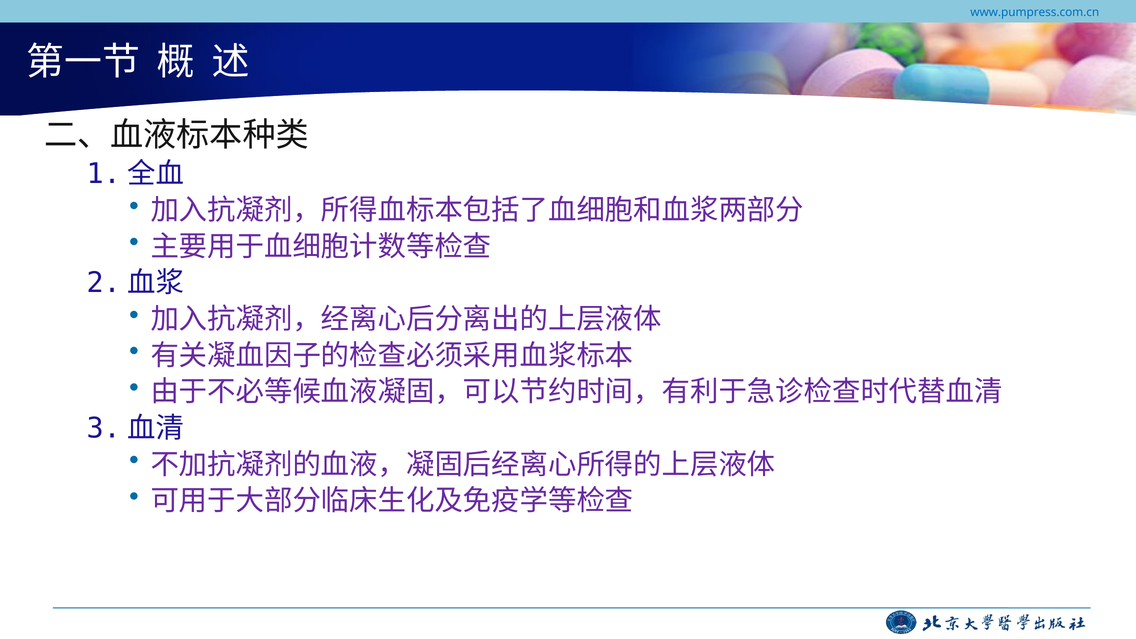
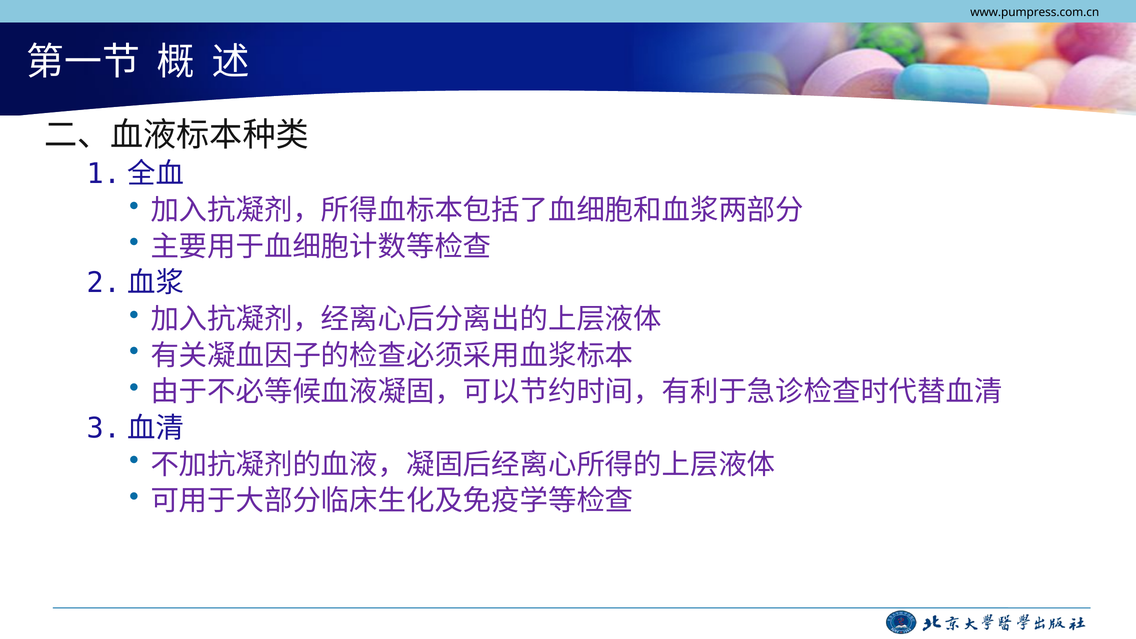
www.pumpress.com.cn colour: blue -> black (1035, 12)
